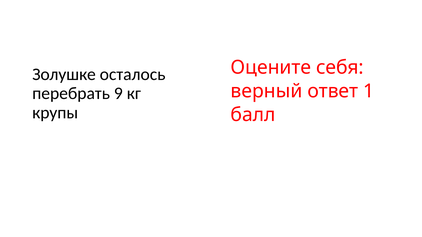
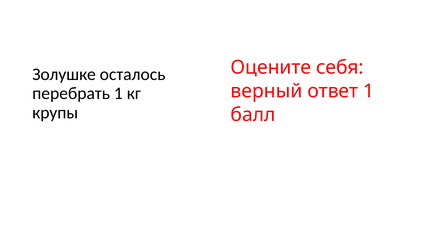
перебрать 9: 9 -> 1 (118, 94)
